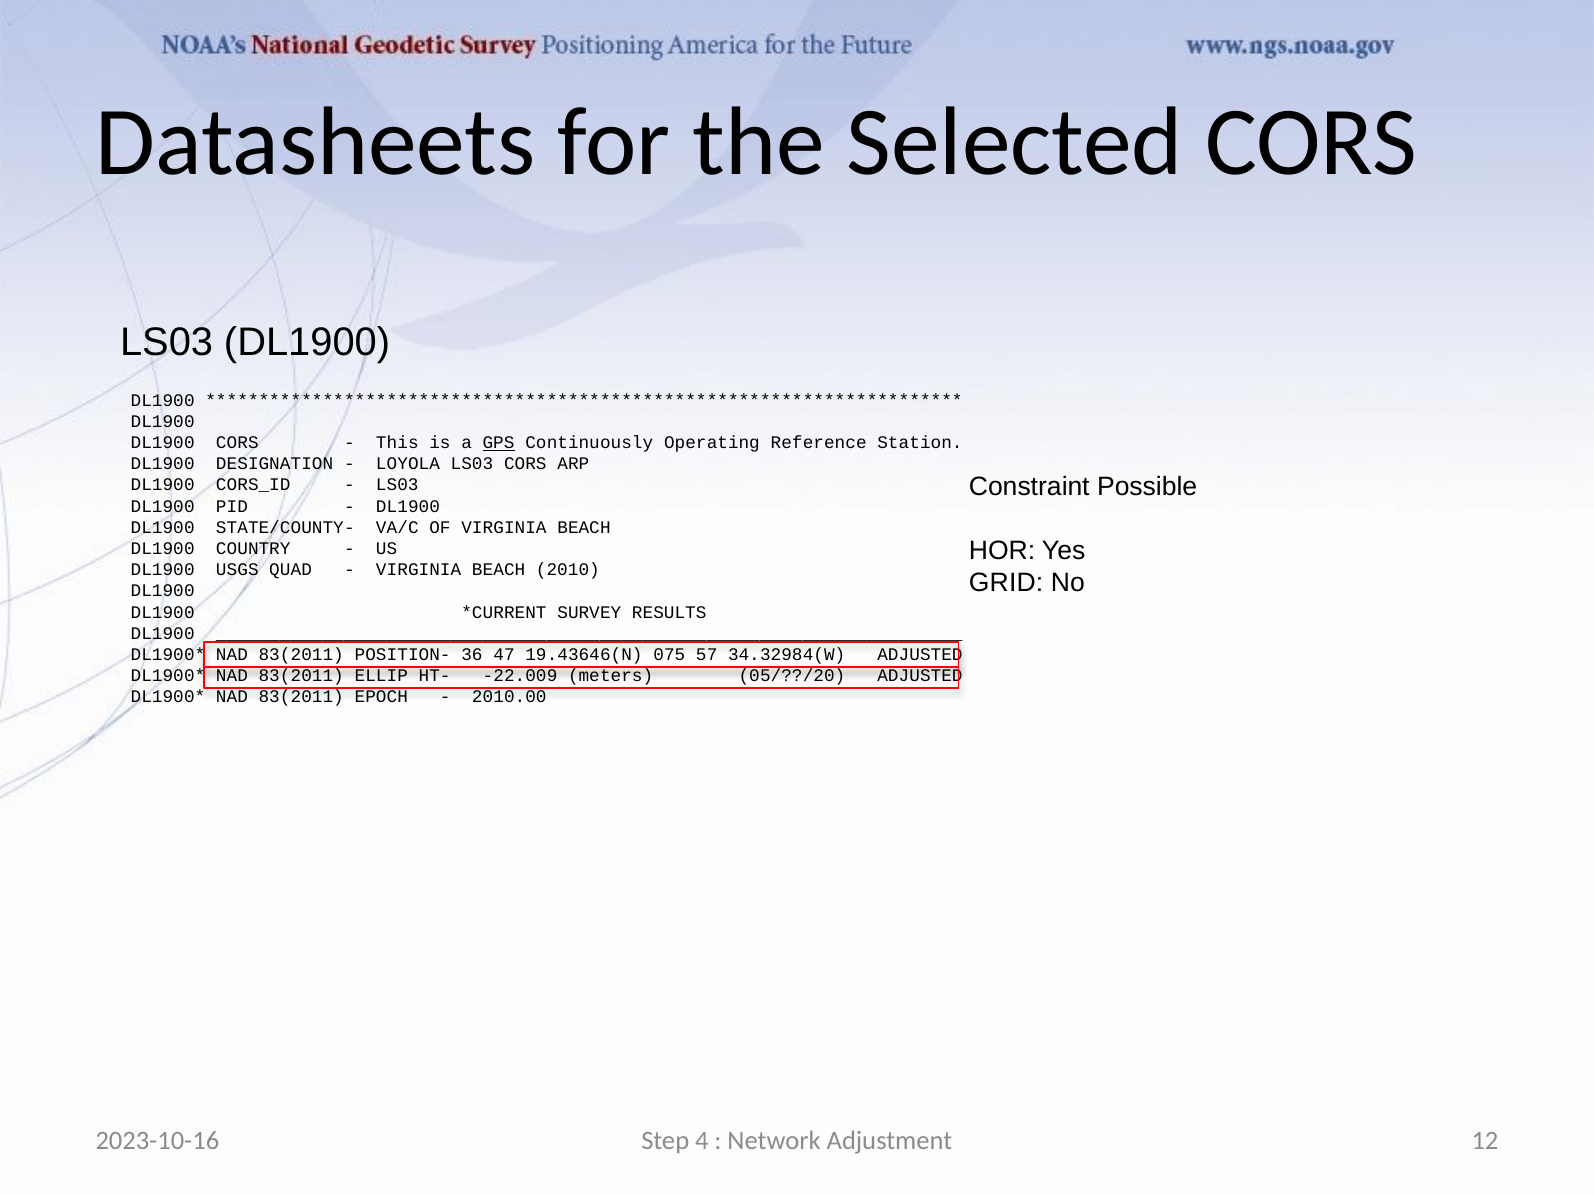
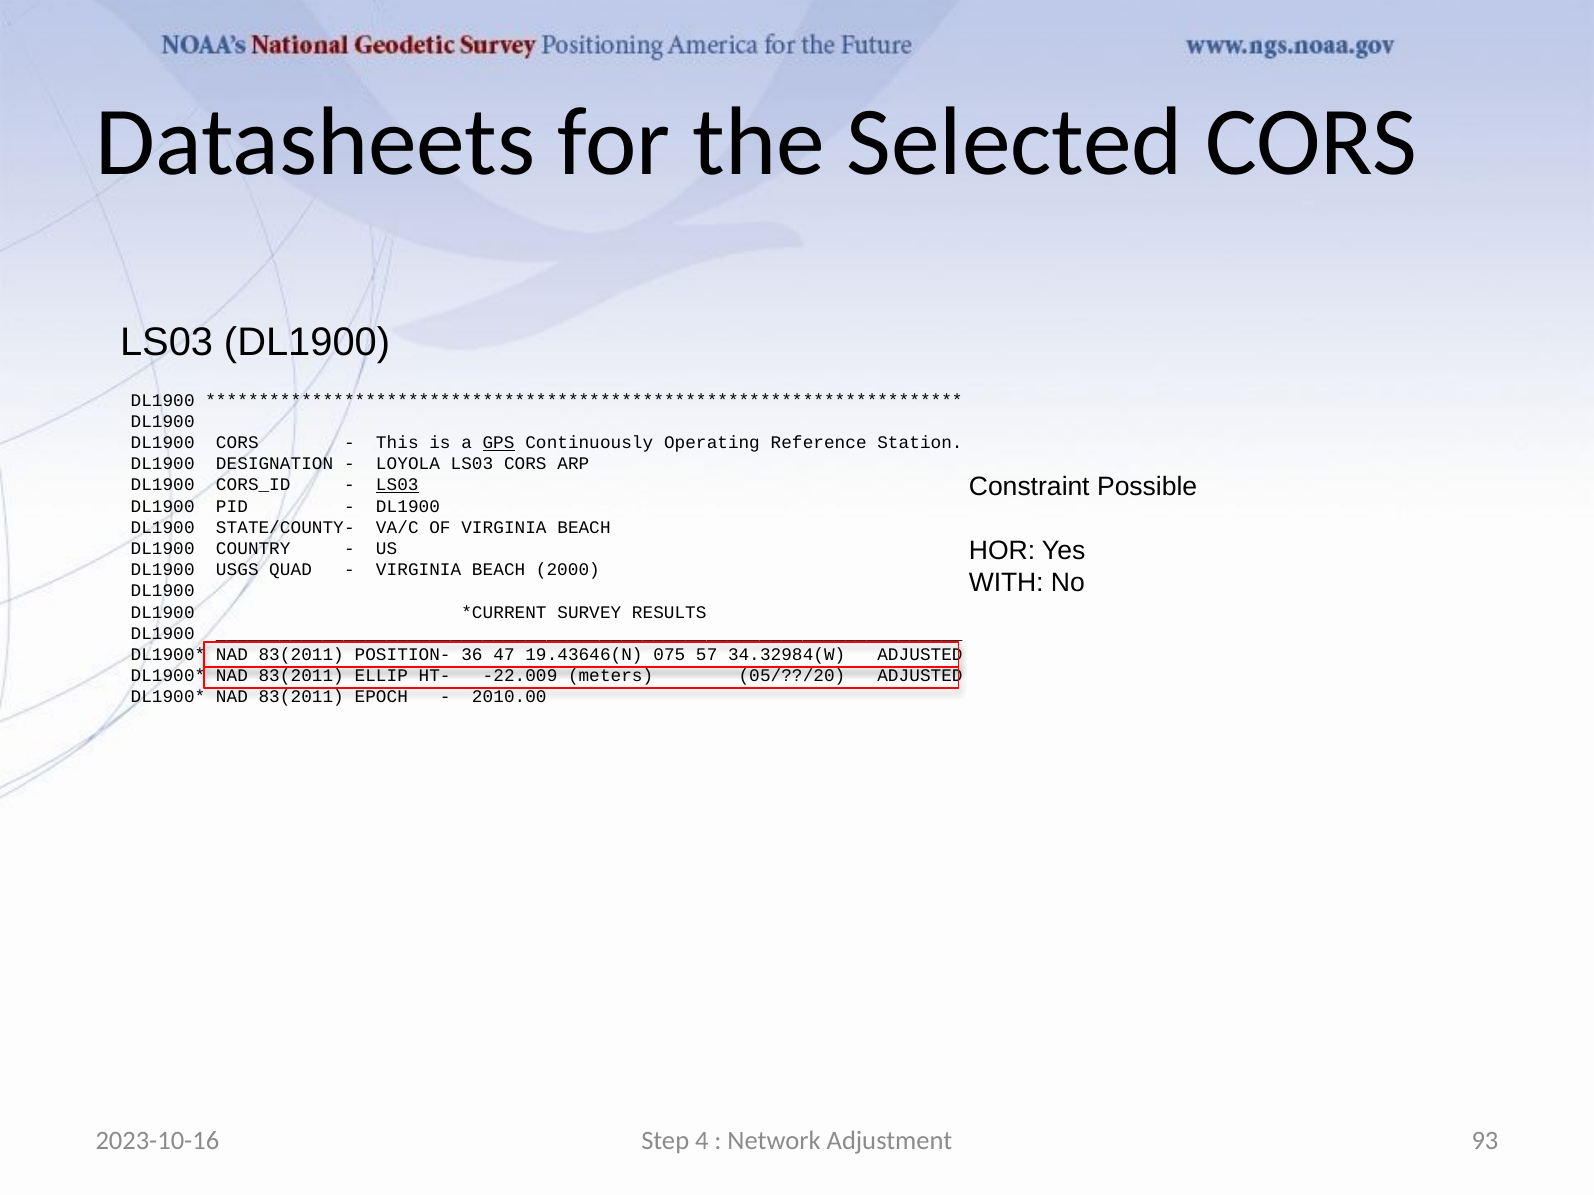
LS03 underline: none -> present (397, 485)
2010: 2010 -> 2000 (568, 570)
GRID: GRID -> WITH (1006, 583)
12: 12 -> 93 (1485, 1141)
